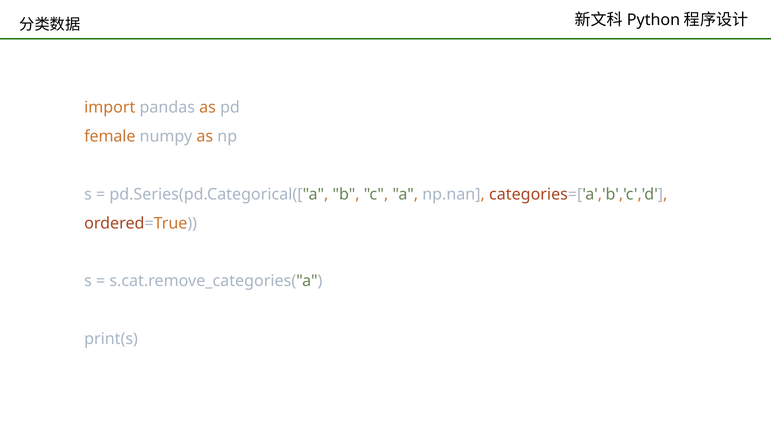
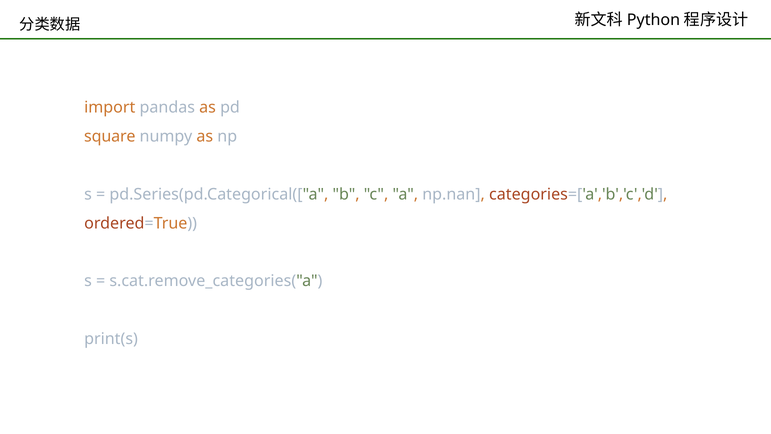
female: female -> square (110, 136)
